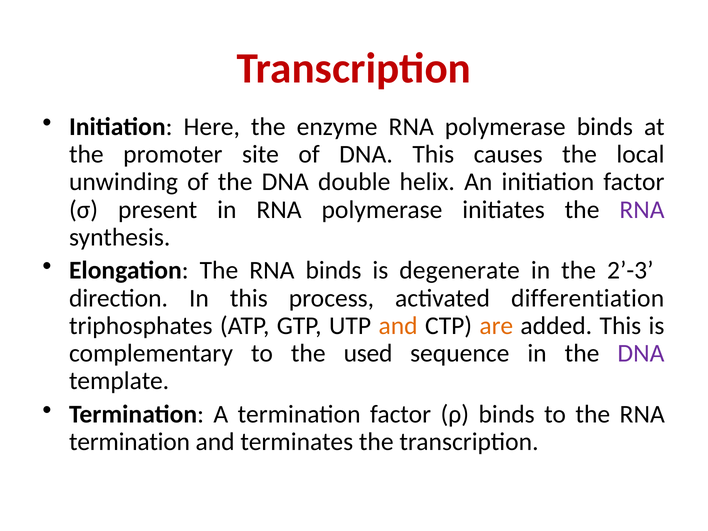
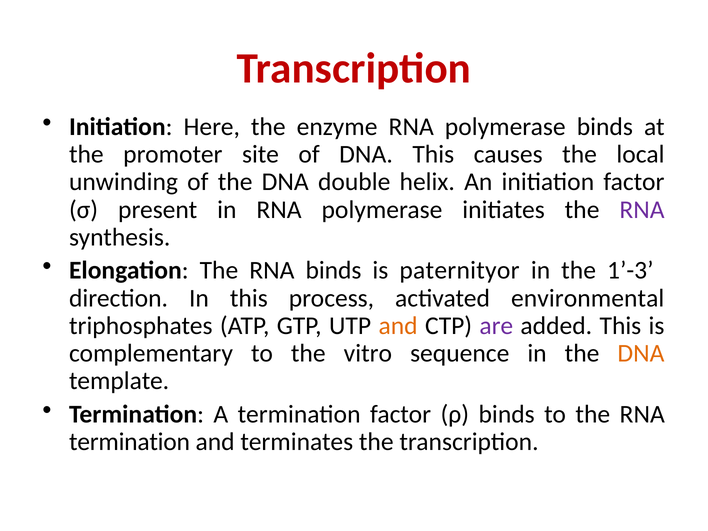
degenerate: degenerate -> paternityor (459, 271)
2’-3: 2’-3 -> 1’-3 (630, 271)
differentiation: differentiation -> environmental (588, 298)
are colour: orange -> purple (496, 326)
used: used -> vitro (368, 353)
DNA colour: purple -> orange (641, 353)
